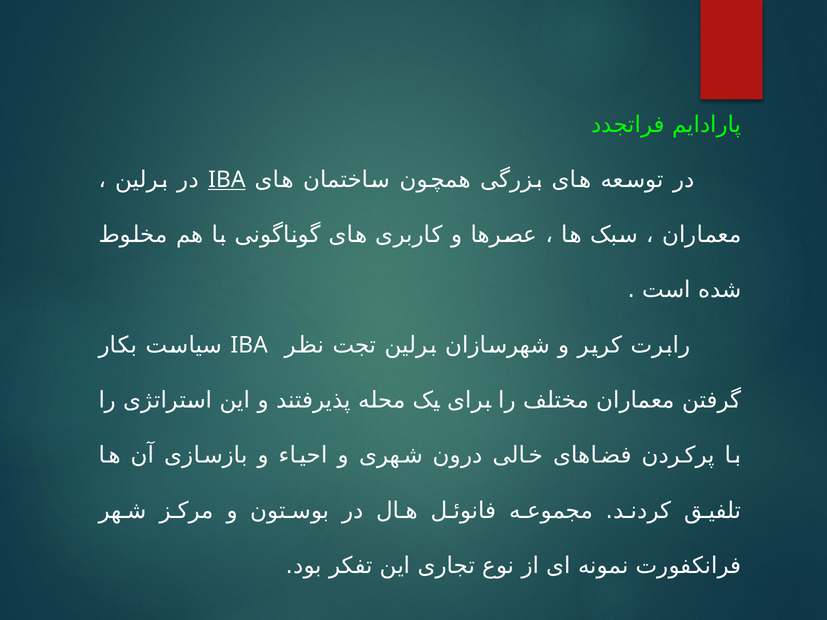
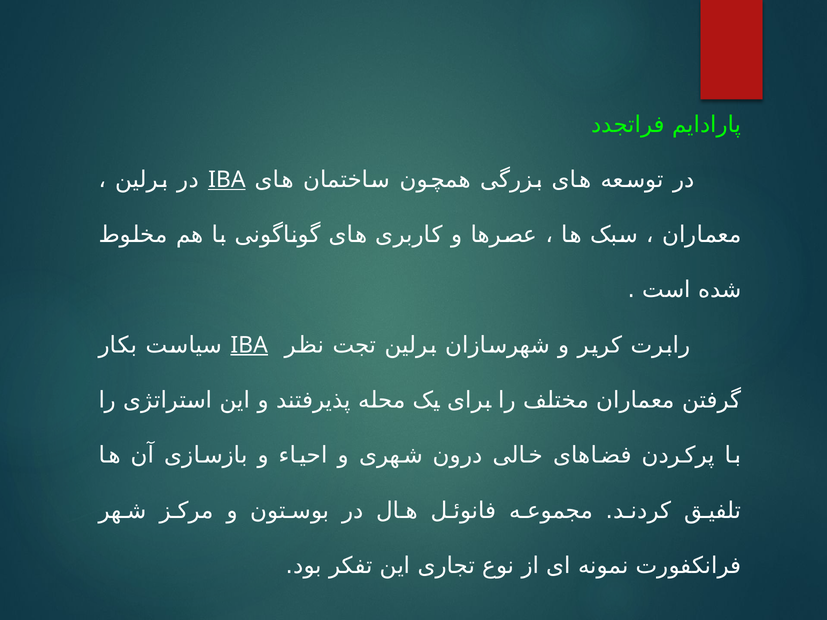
IBA underline: none -> present (249, 345)
